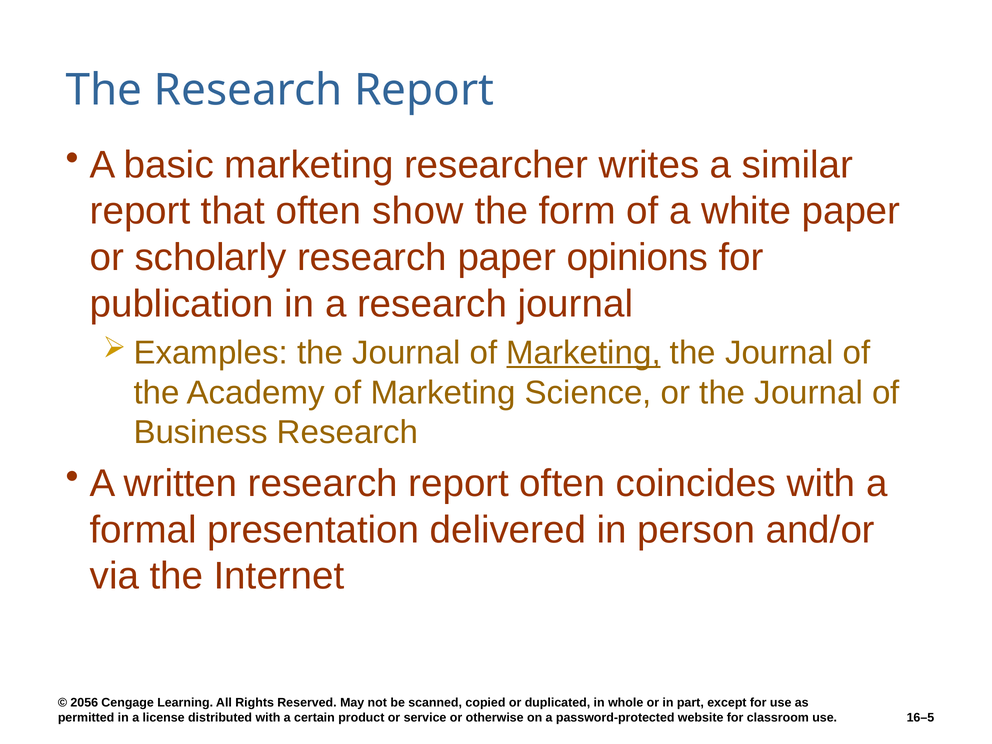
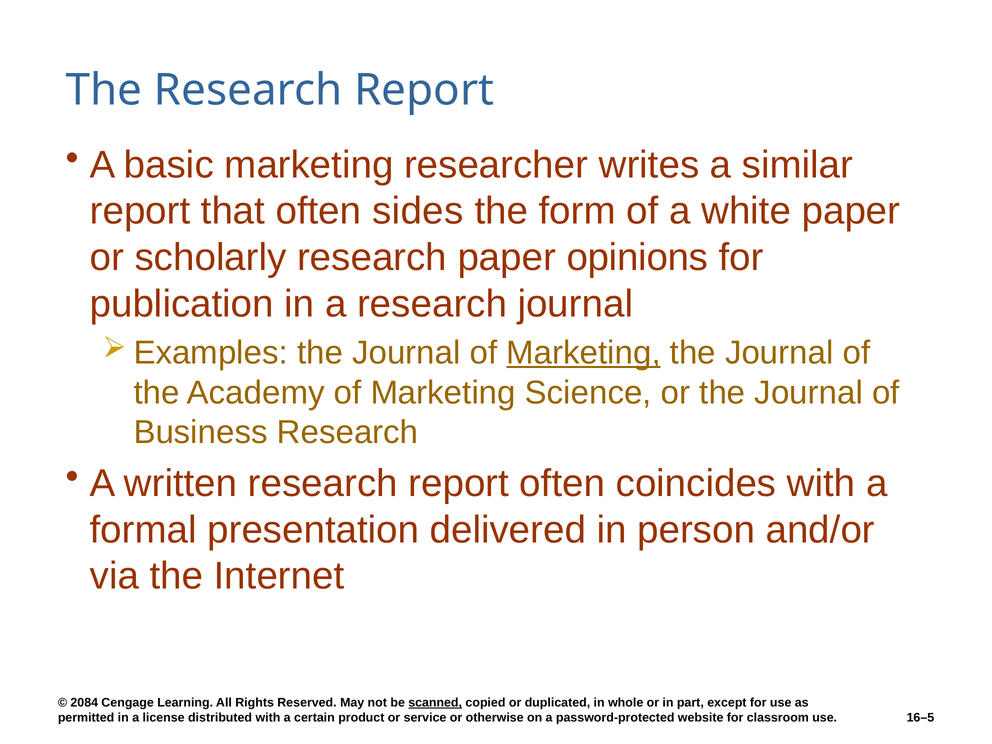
show: show -> sides (418, 211)
2056: 2056 -> 2084 (84, 703)
scanned underline: none -> present (435, 703)
